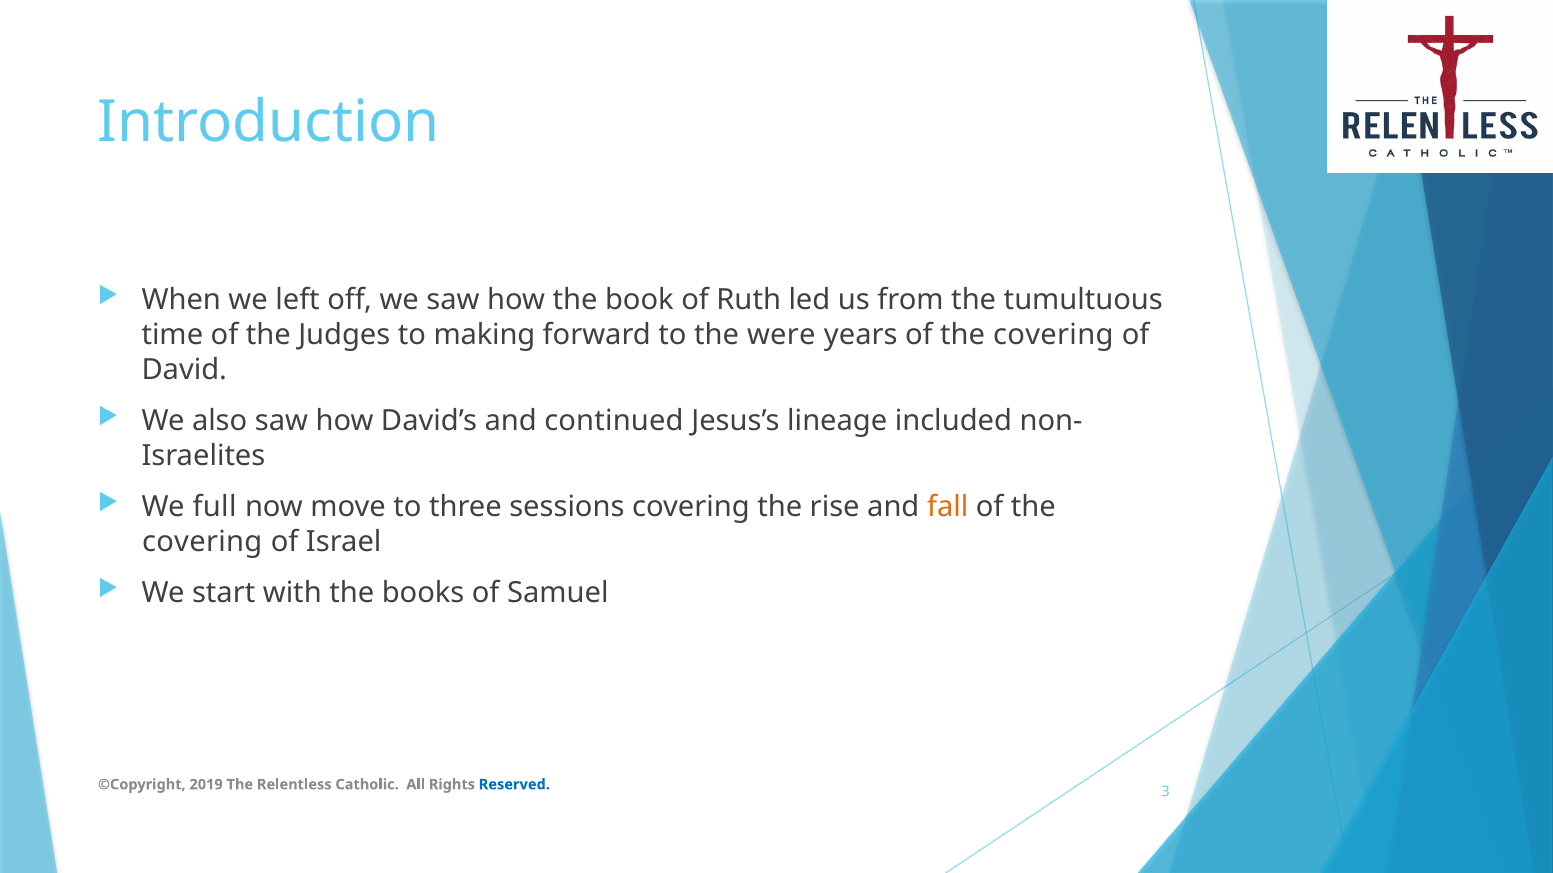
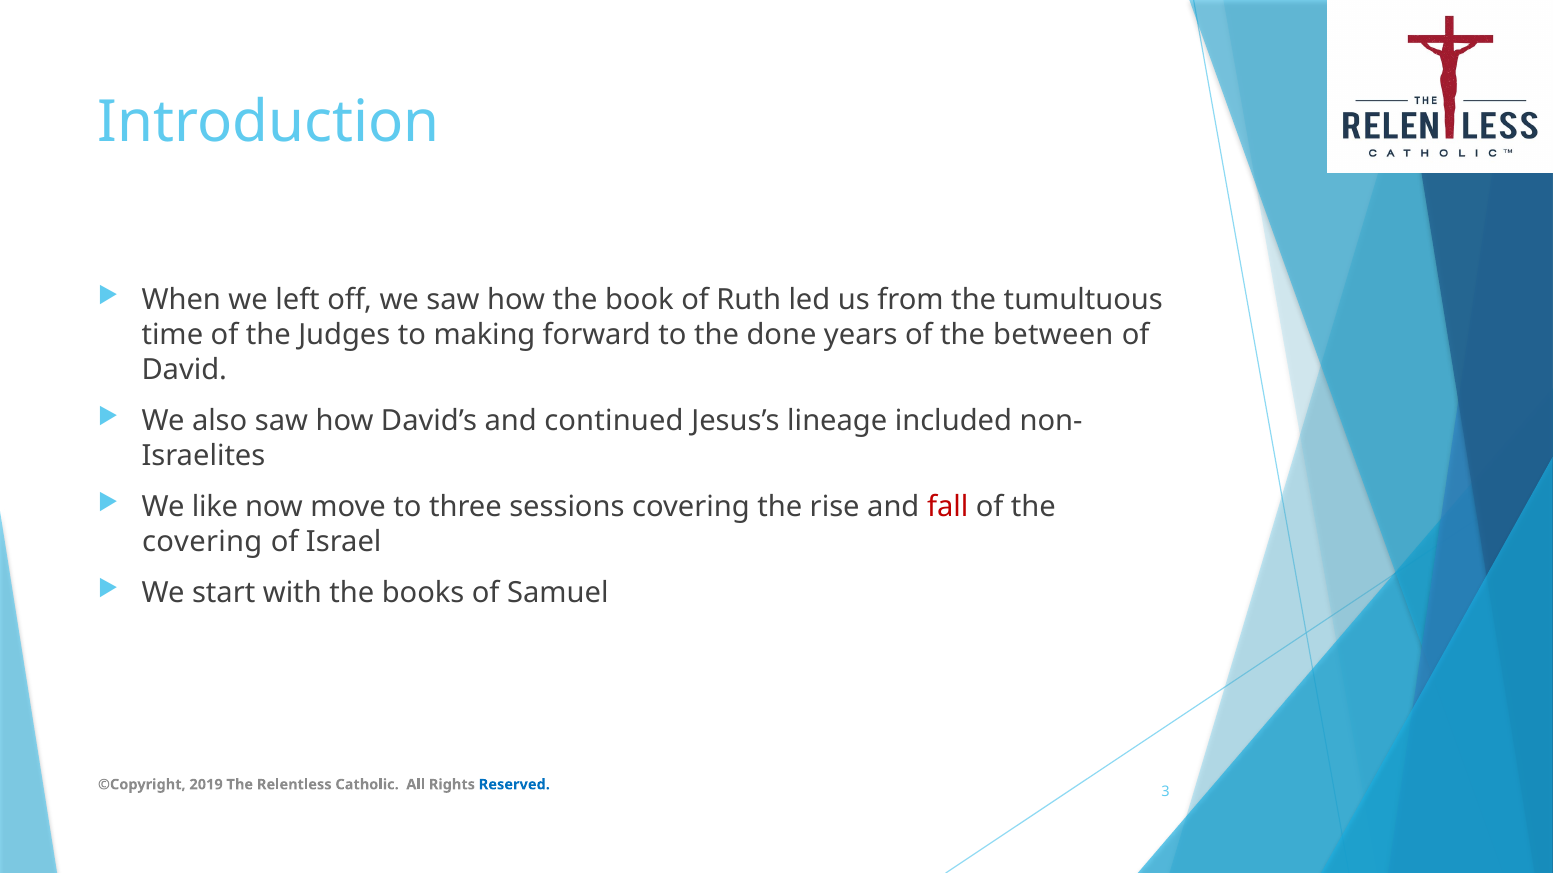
were: were -> done (781, 336)
years of the covering: covering -> between (1053, 336)
full: full -> like (215, 508)
fall colour: orange -> red (948, 508)
